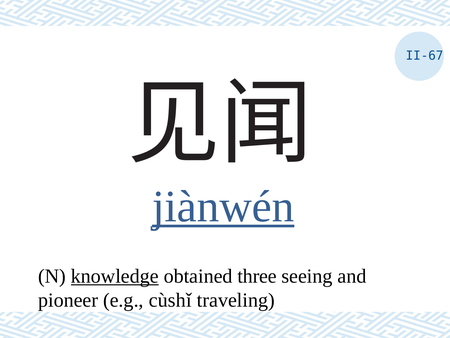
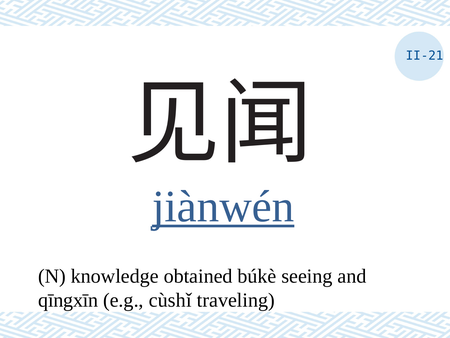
II-67: II-67 -> II-21 (425, 56)
knowledge underline: present -> none (115, 276)
three: three -> búkè (257, 276)
pioneer: pioneer -> qīngxīn (68, 300)
